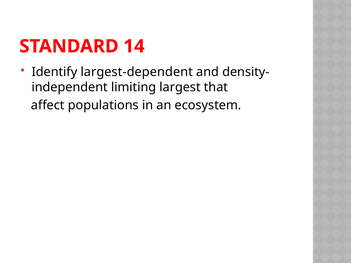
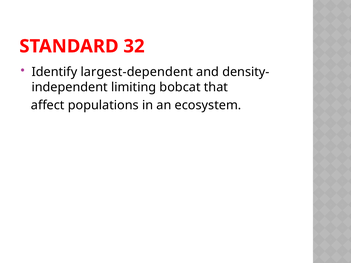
14: 14 -> 32 (134, 46)
largest: largest -> bobcat (180, 87)
